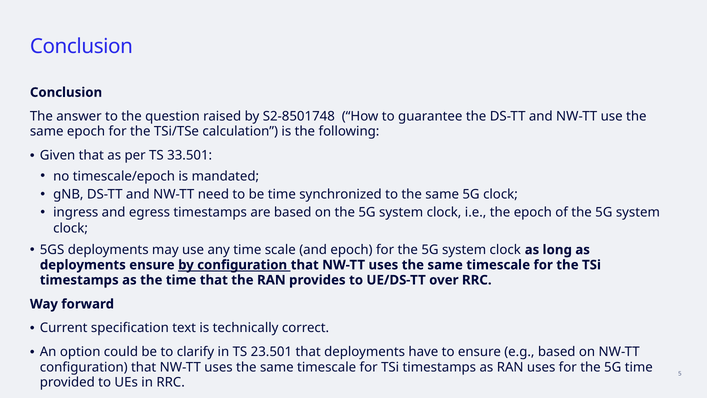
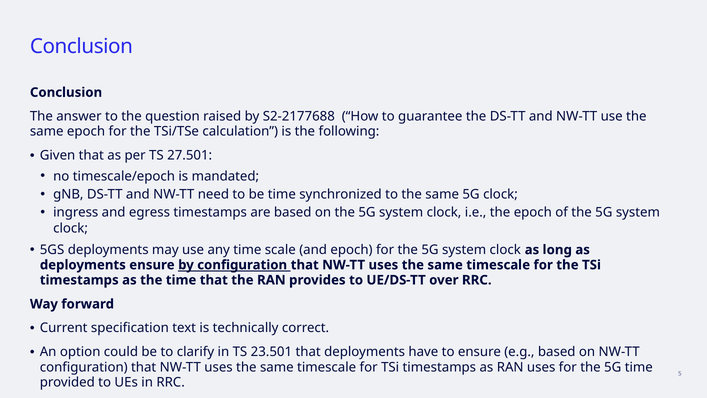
S2-8501748: S2-8501748 -> S2-2177688 (299, 116)
33.501: 33.501 -> 27.501 (190, 155)
